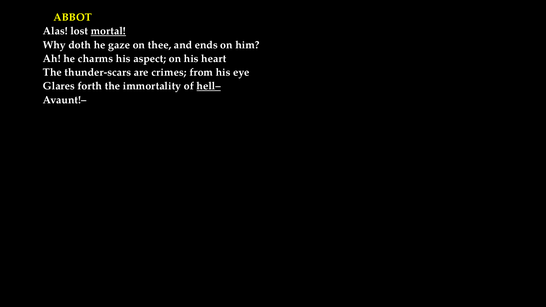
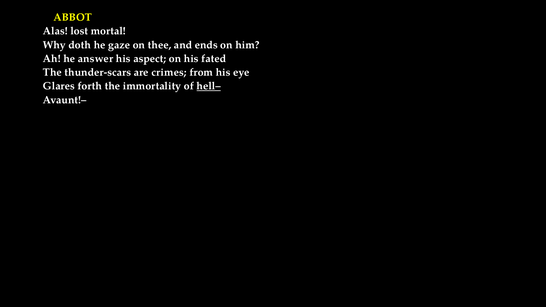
mortal underline: present -> none (108, 31)
charms: charms -> answer (96, 59)
heart: heart -> fated (214, 59)
